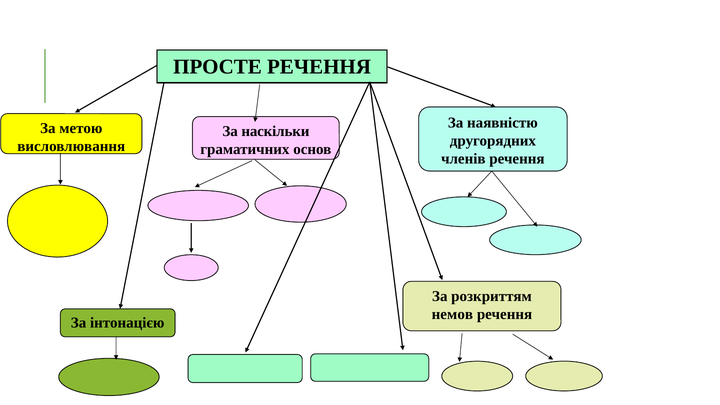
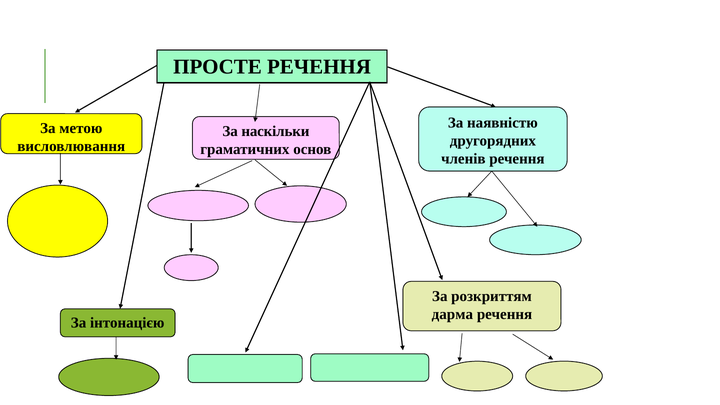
немов: немов -> дарма (452, 314)
